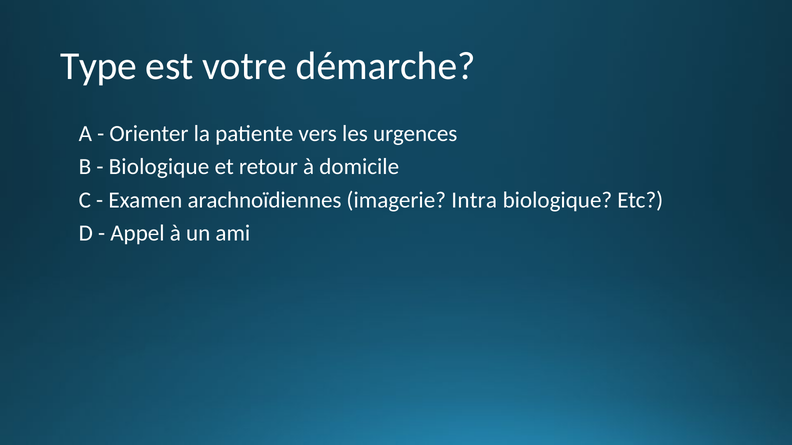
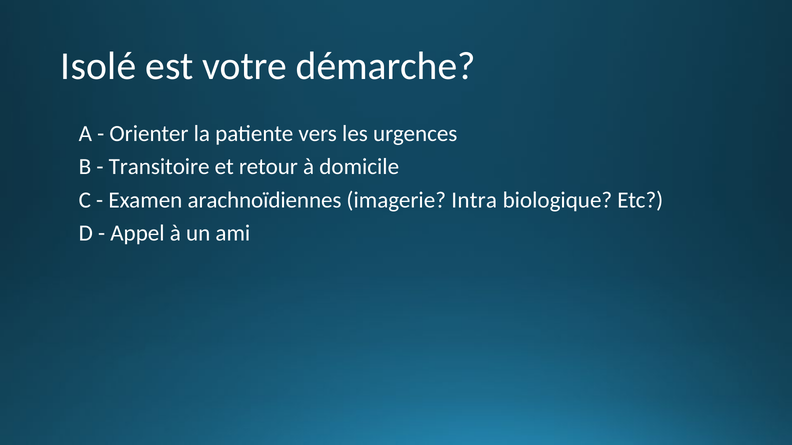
Type: Type -> Isolé (98, 67)
Biologique: Biologique -> Transitoire (159, 167)
